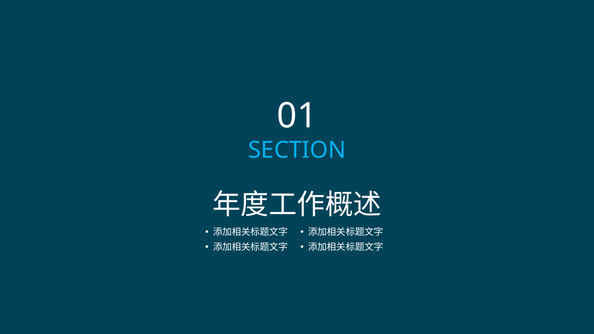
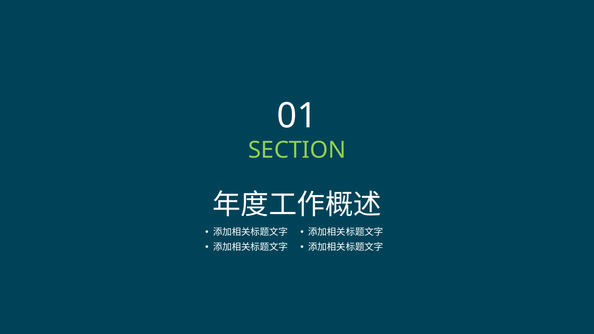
SECTION colour: light blue -> light green (297, 150)
